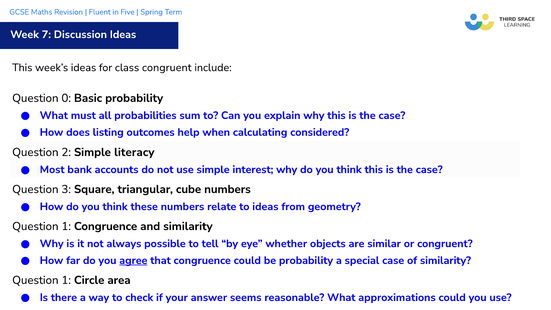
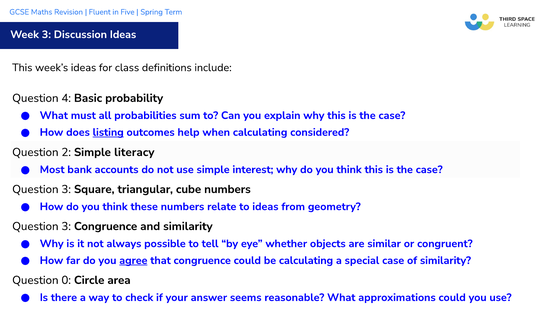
Week 7: 7 -> 3 (46, 34)
class congruent: congruent -> definitions (167, 68)
0: 0 -> 4 (66, 98)
listing underline: none -> present (108, 132)
1: 1 -> 3 (66, 226)
be probability: probability -> calculating (306, 260)
1: 1 -> 0 (66, 280)
